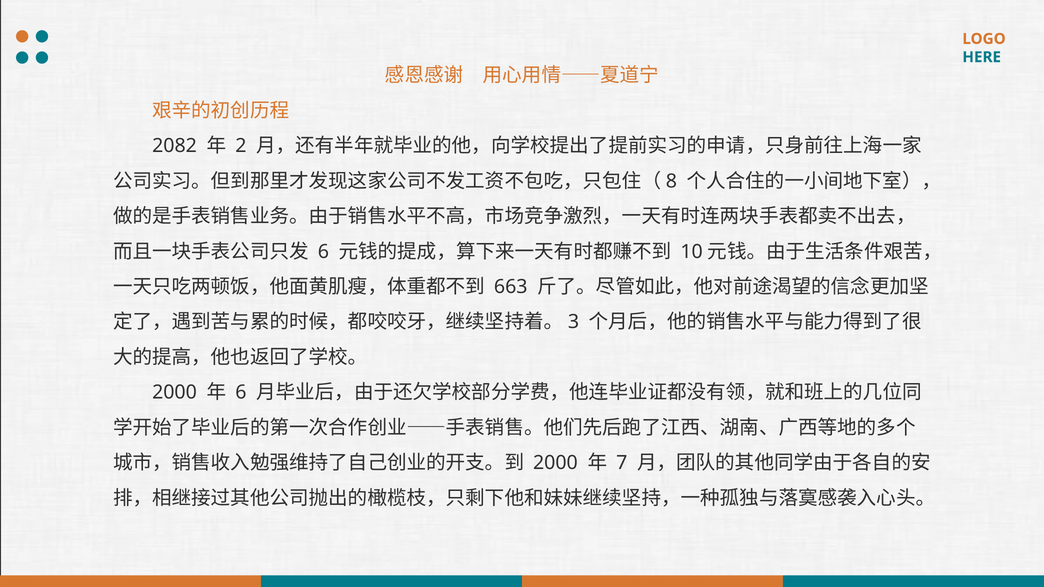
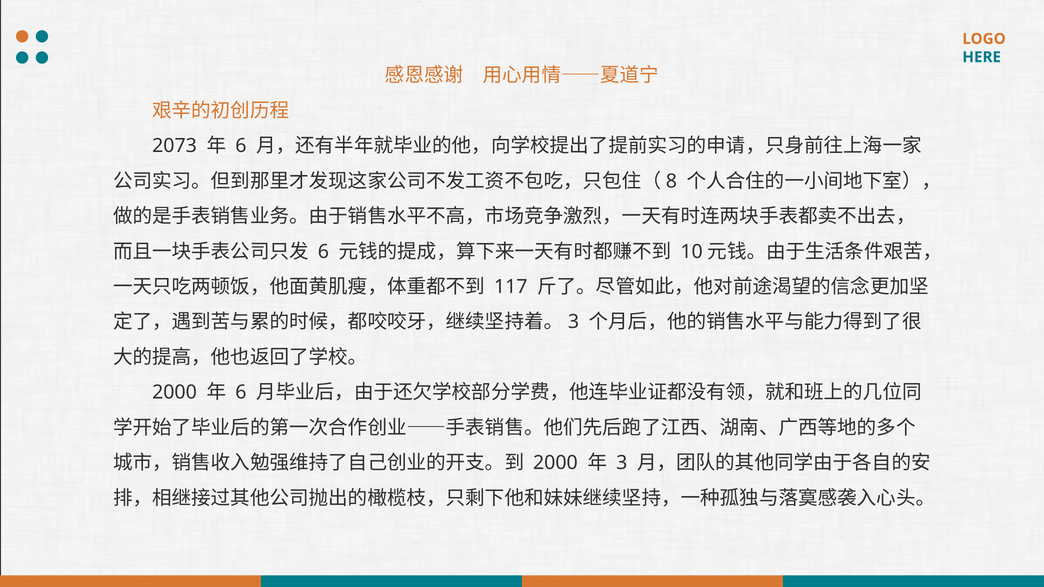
2082: 2082 -> 2073 (175, 146)
2: 2 -> 6 (241, 146)
663: 663 -> 117 (511, 287)
7: 7 -> 3 (622, 463)
